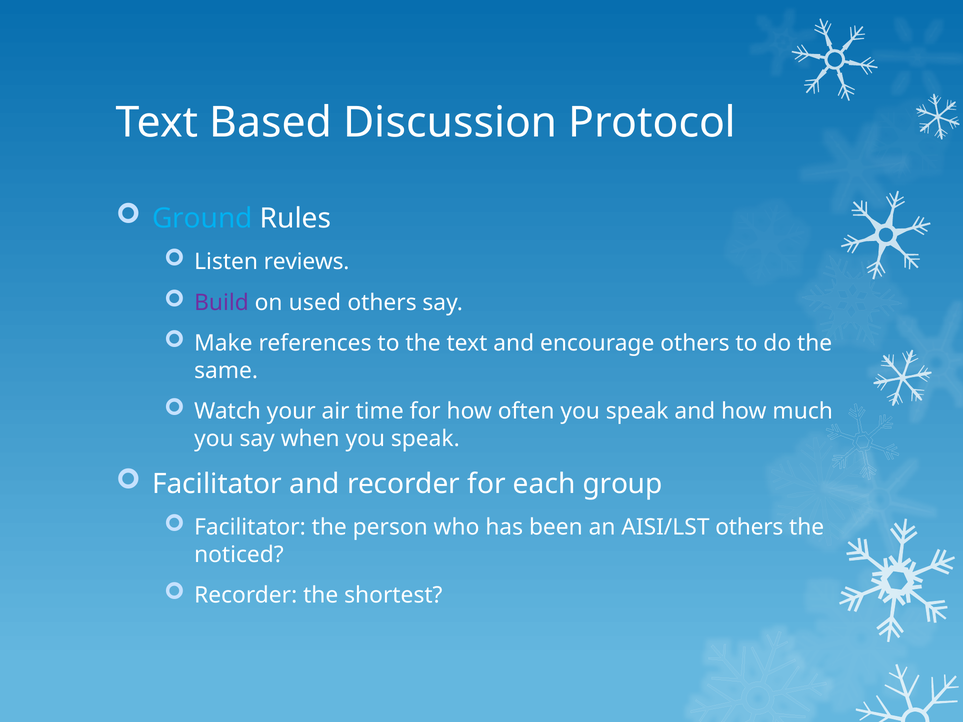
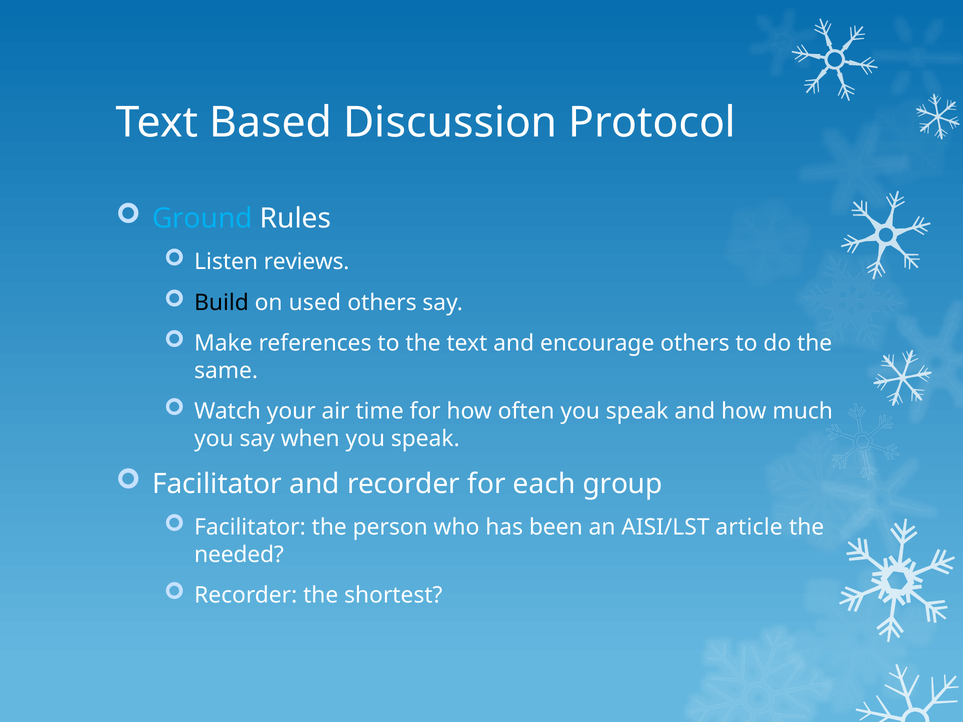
Build colour: purple -> black (221, 303)
AISI/LST others: others -> article (749, 528)
noticed: noticed -> needed (239, 555)
